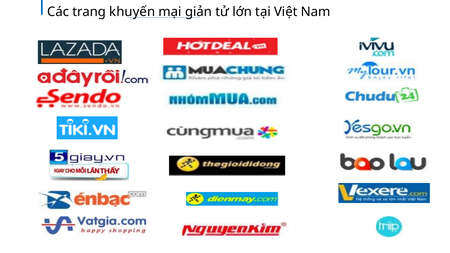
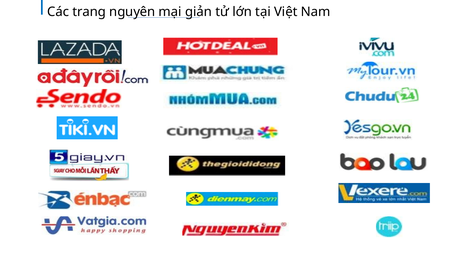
khuyến: khuyến -> nguyên (132, 12)
